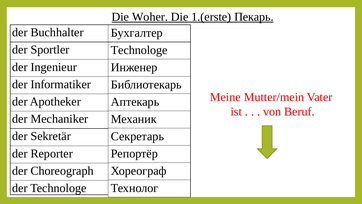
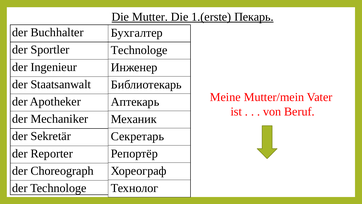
Woher: Woher -> Mutter (150, 17)
Informatiker: Informatiker -> Staatsanwalt (61, 84)
